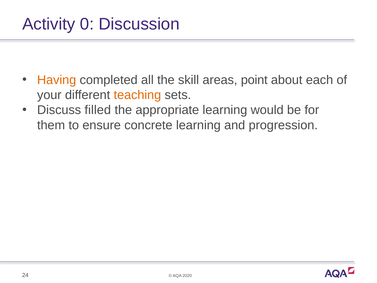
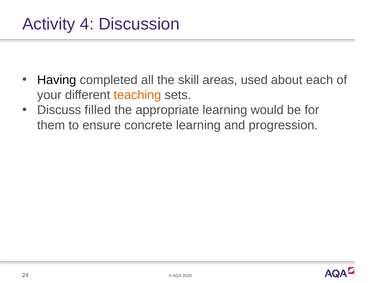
0: 0 -> 4 (87, 24)
Having colour: orange -> black (57, 80)
point: point -> used (254, 80)
